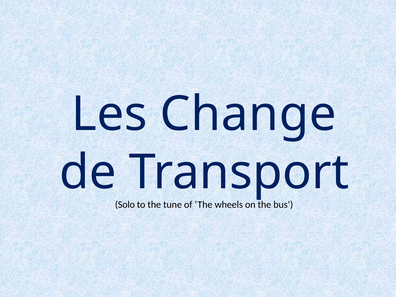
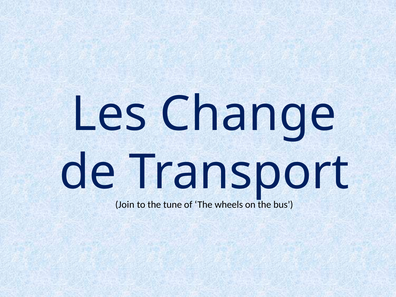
Solo: Solo -> Join (125, 205)
